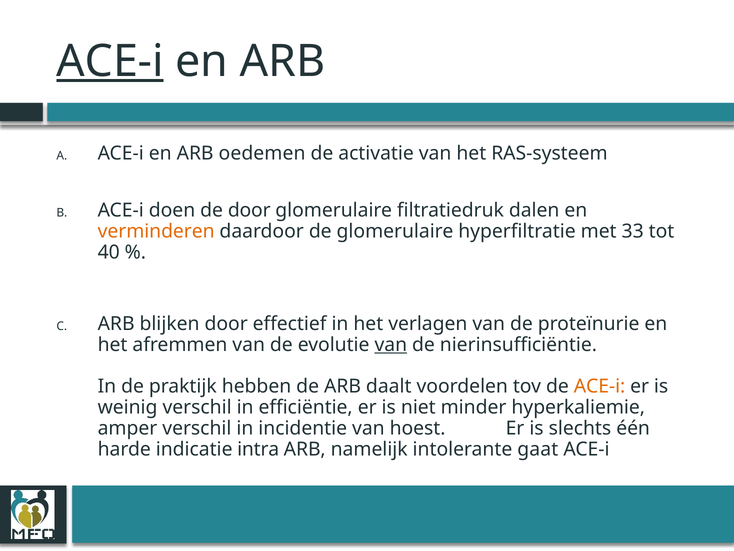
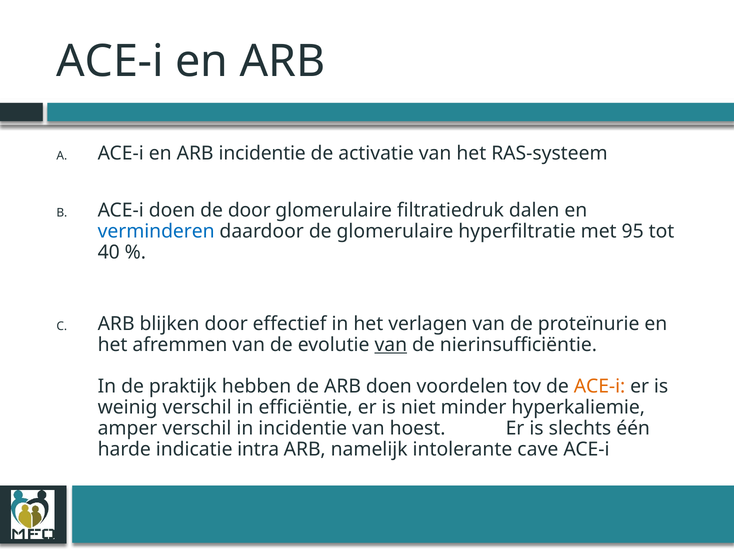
ACE-i underline: present -> none (110, 61)
ARB oedemen: oedemen -> incidentie (262, 153)
verminderen colour: orange -> blue (156, 231)
33: 33 -> 95 (633, 231)
ARB daalt: daalt -> doen (389, 386)
gaat: gaat -> cave (538, 449)
